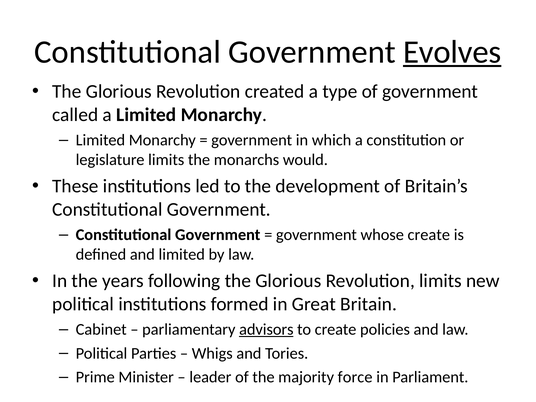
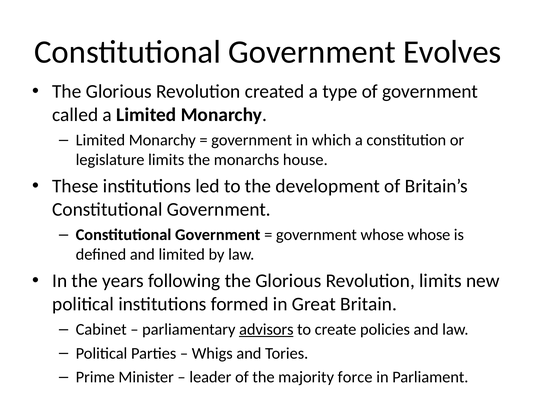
Evolves underline: present -> none (452, 52)
would: would -> house (305, 160)
whose create: create -> whose (429, 235)
